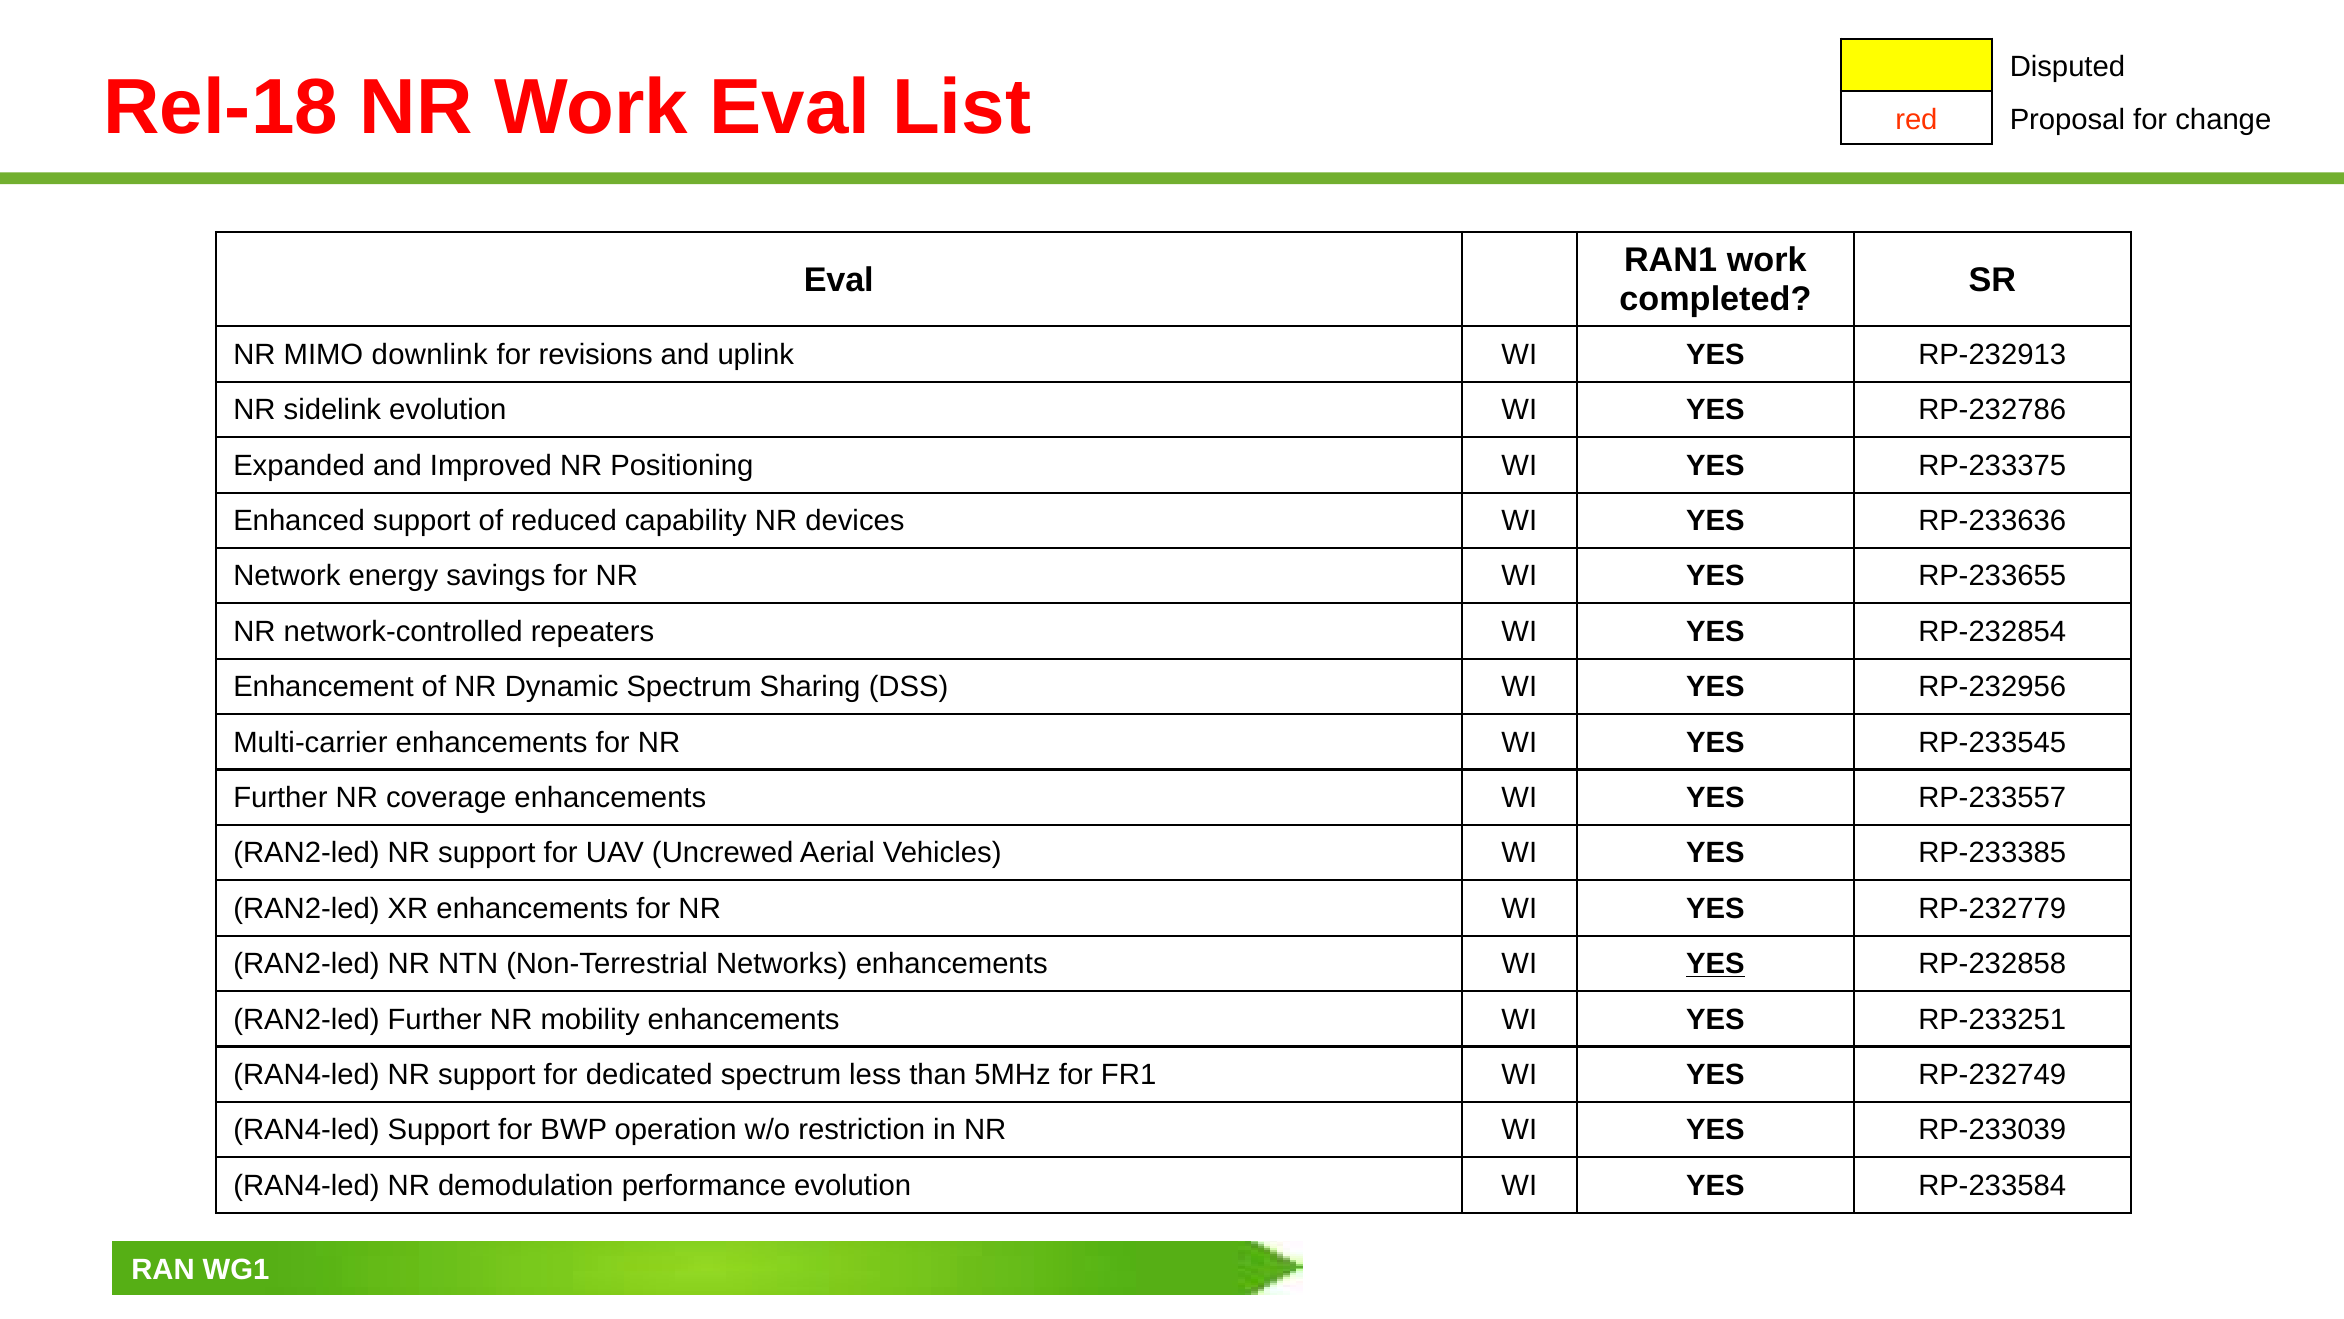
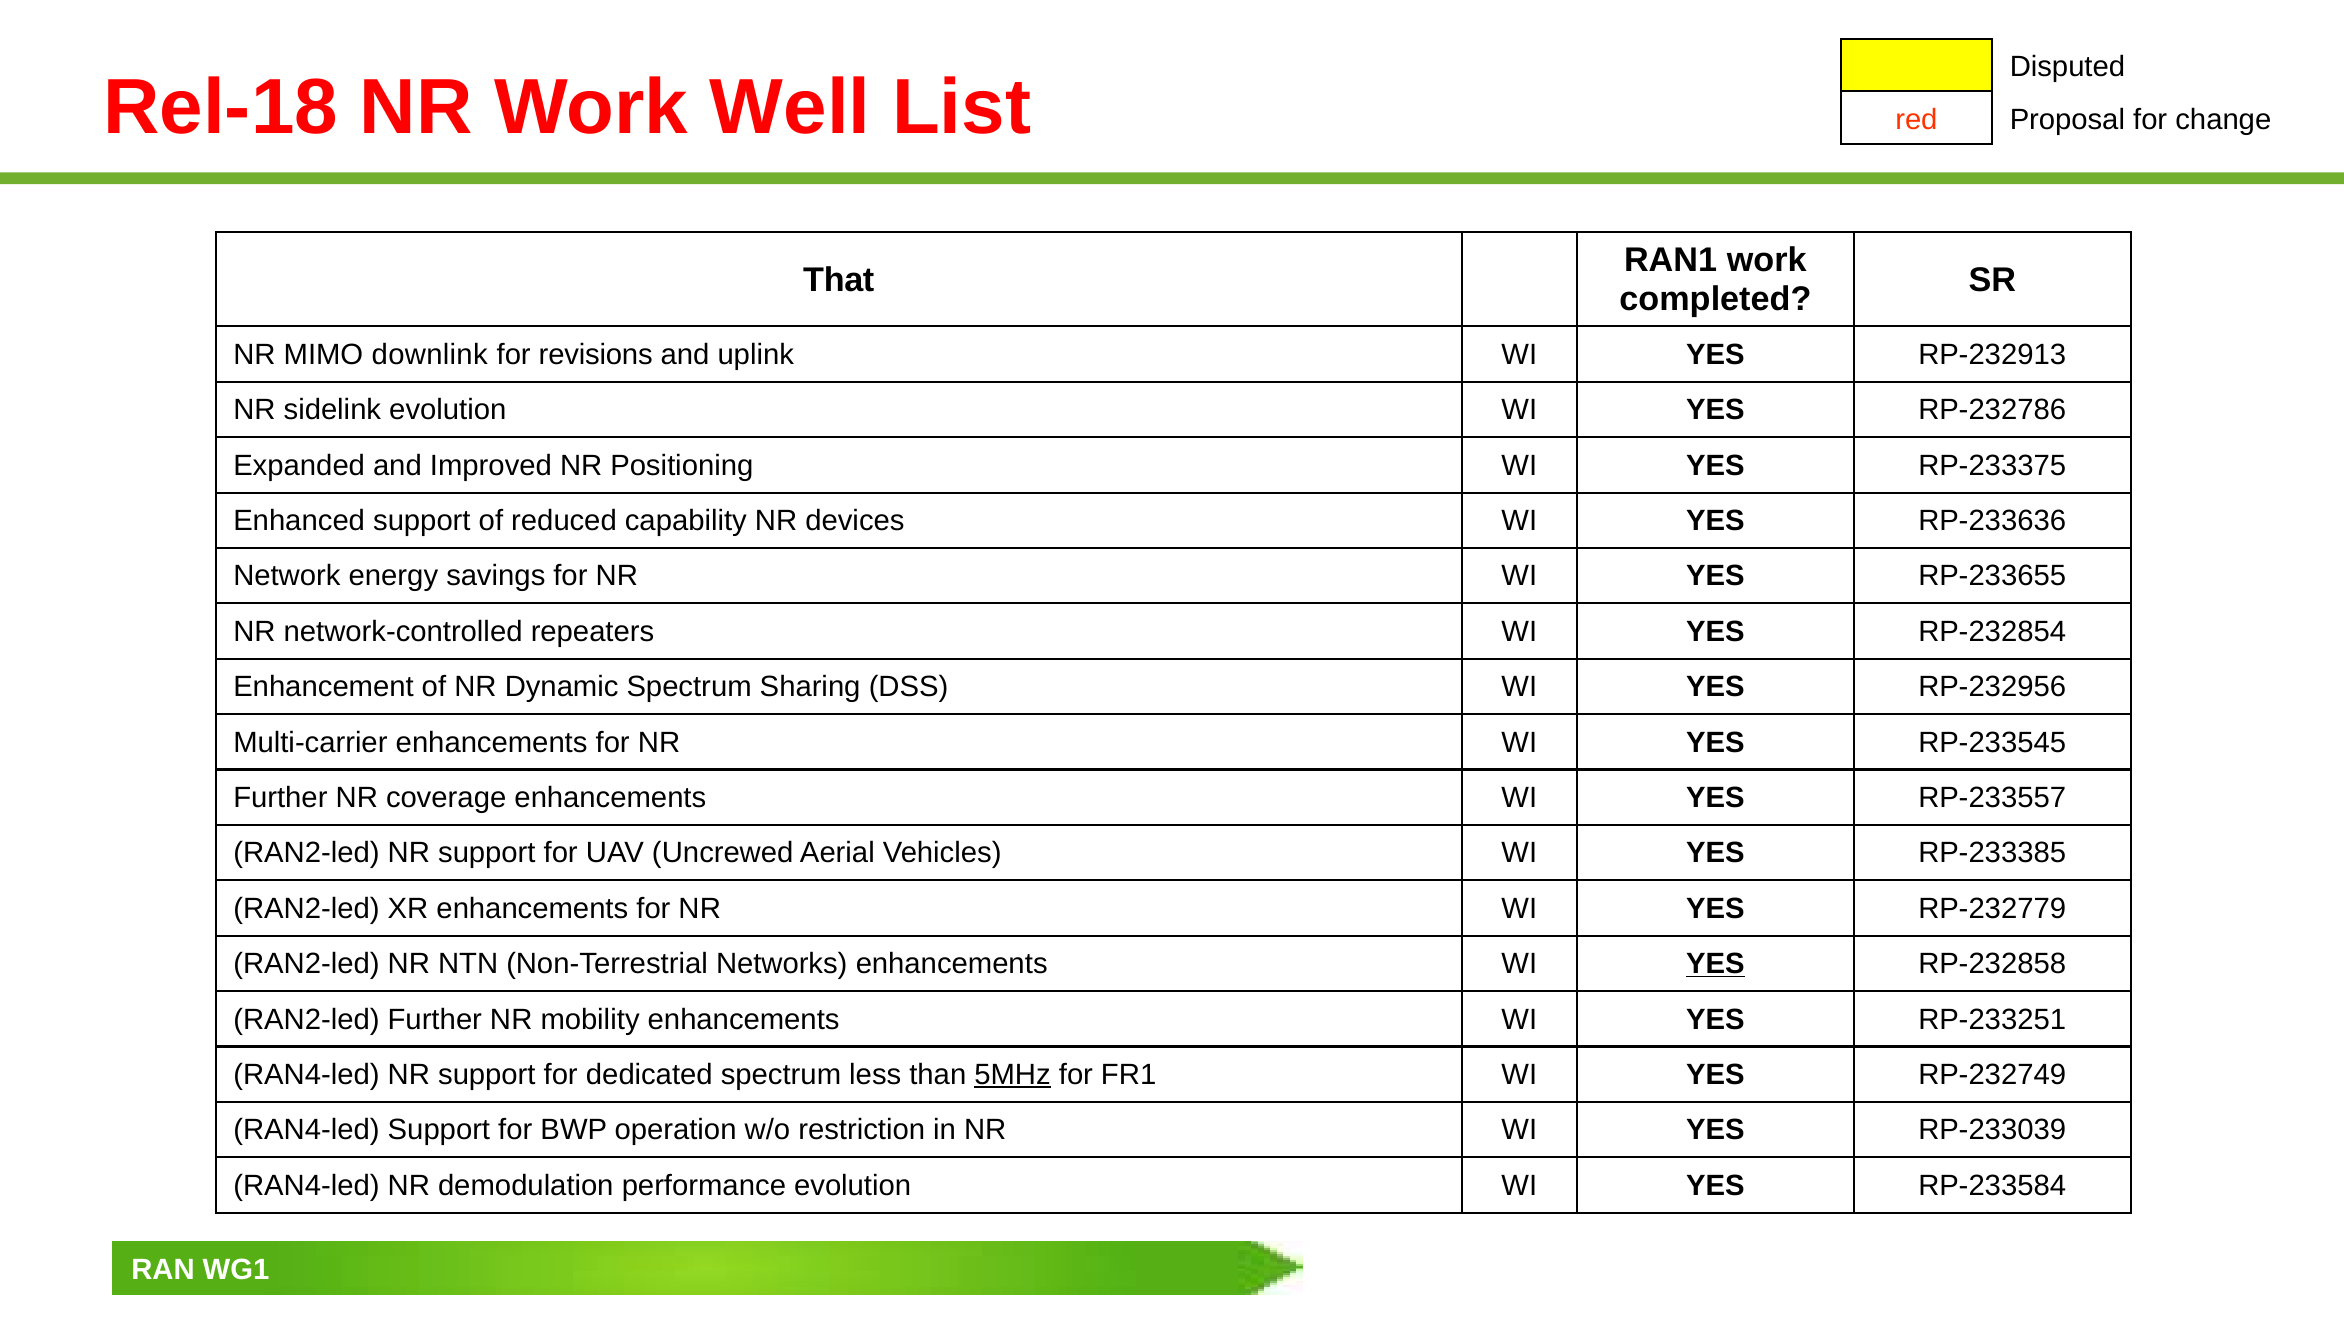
Work Eval: Eval -> Well (790, 107)
Eval: Eval -> That (839, 280)
5MHz underline: none -> present (1013, 1074)
